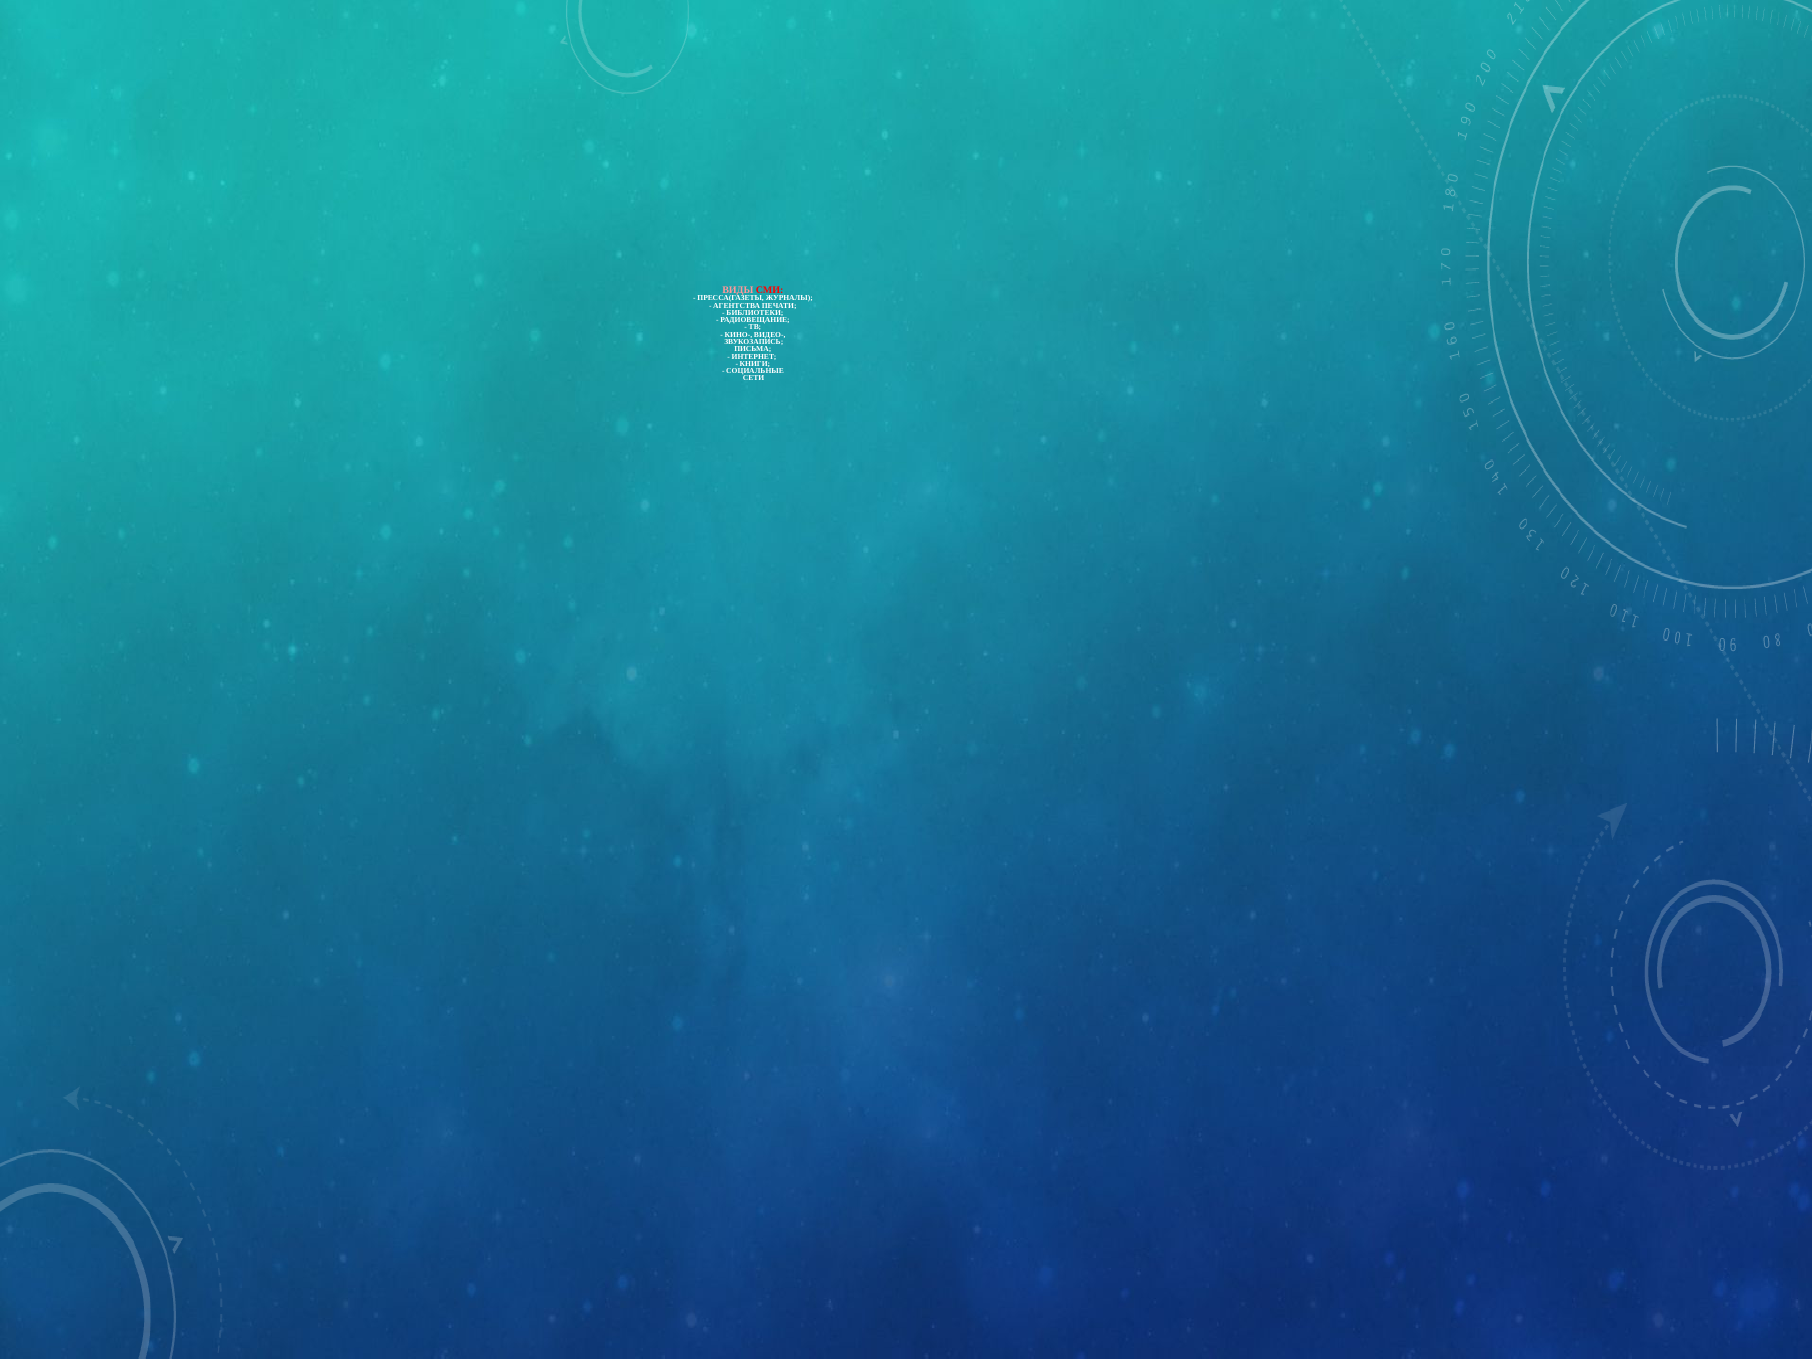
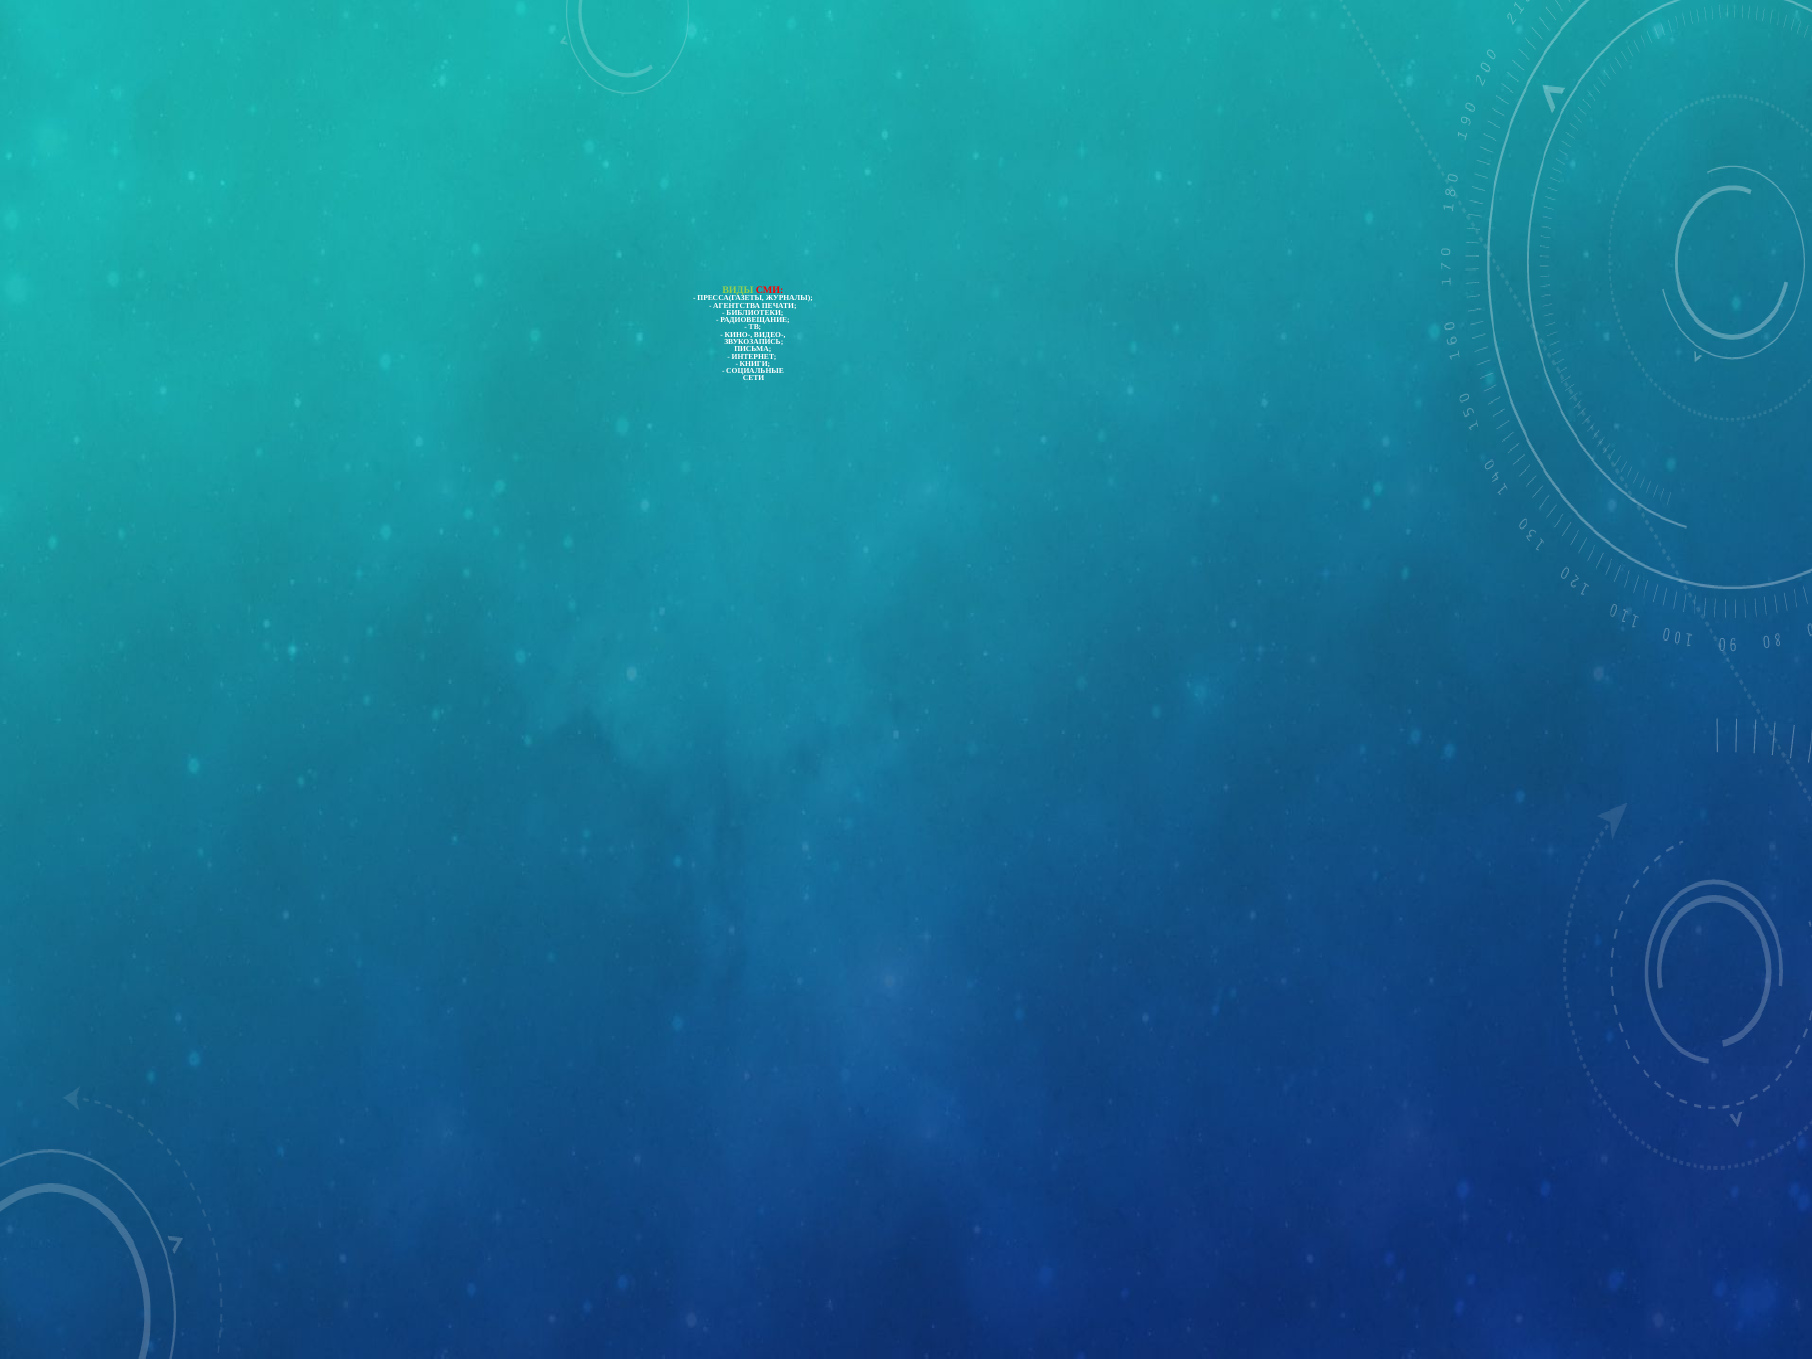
ВИДЫ colour: pink -> light green (738, 290)
